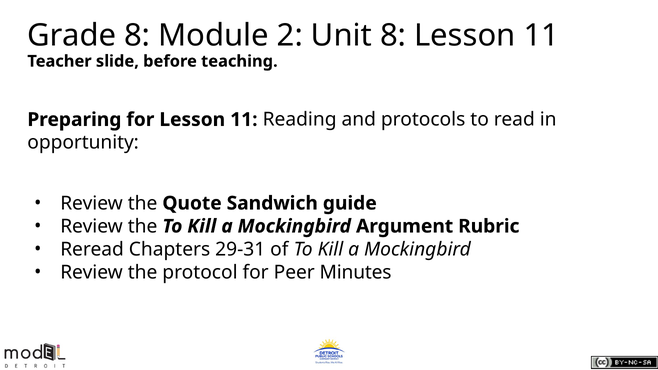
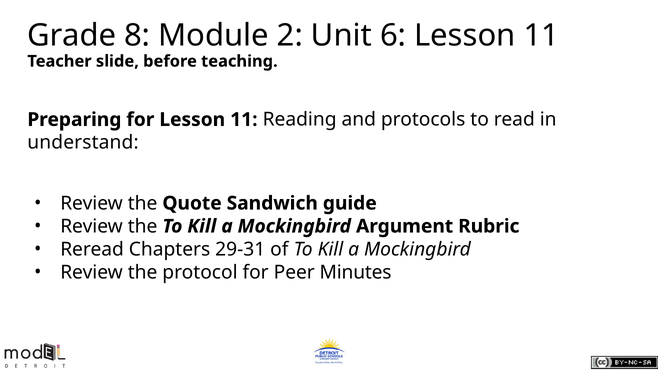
Unit 8: 8 -> 6 (393, 36)
opportunity: opportunity -> understand (83, 143)
